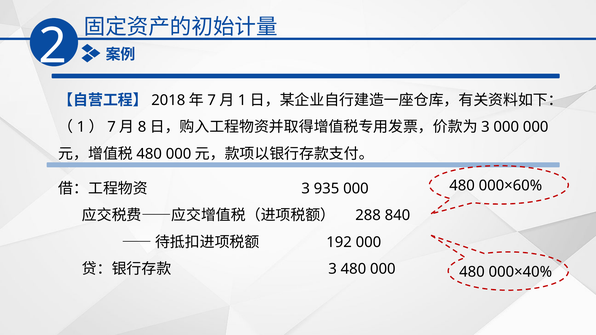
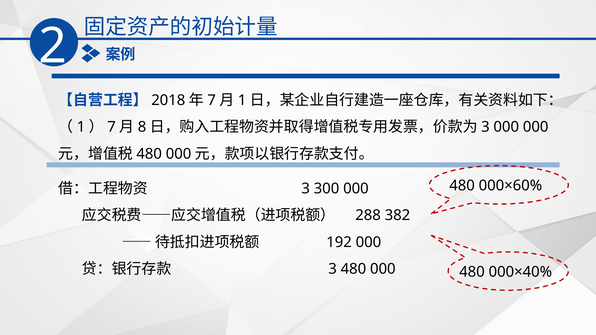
935: 935 -> 300 (327, 189)
840: 840 -> 382 (397, 215)
